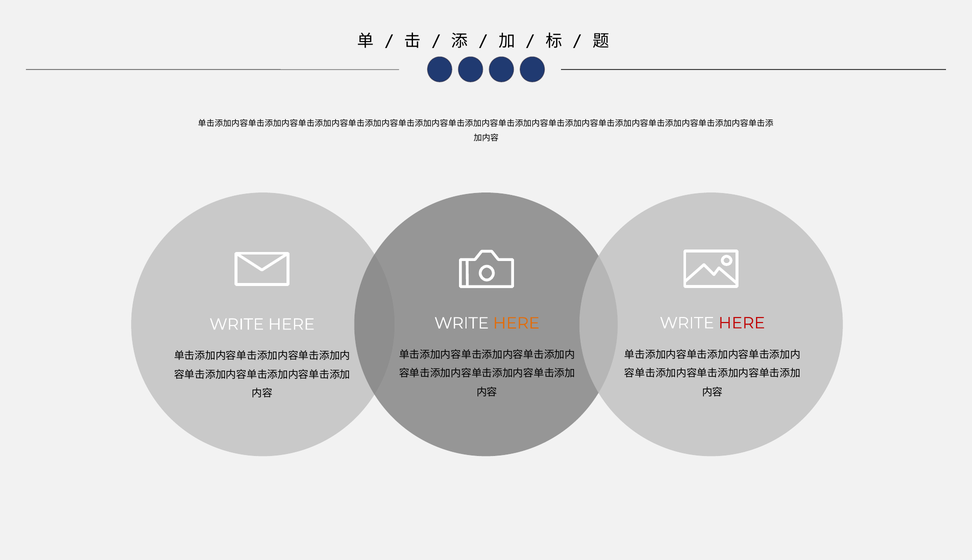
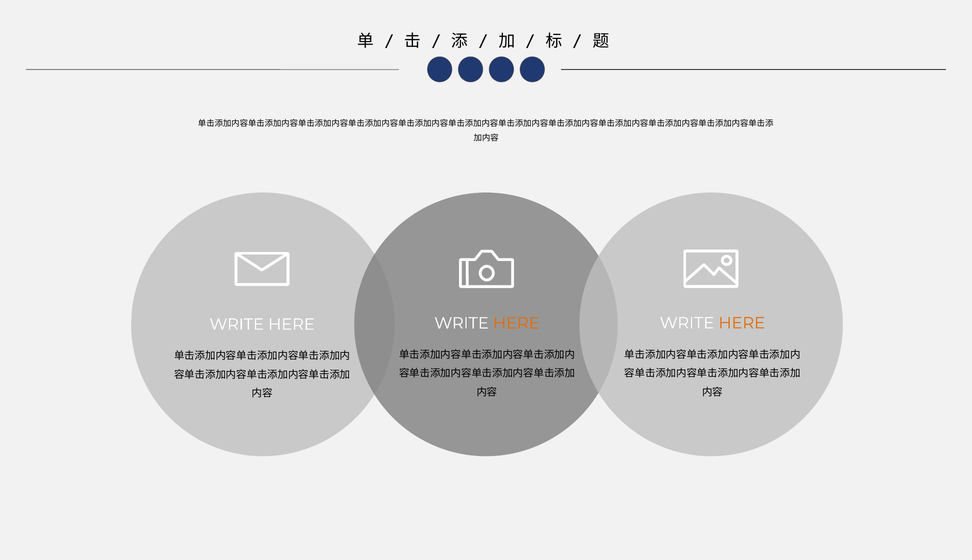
HERE colour: red -> orange (742, 323)
